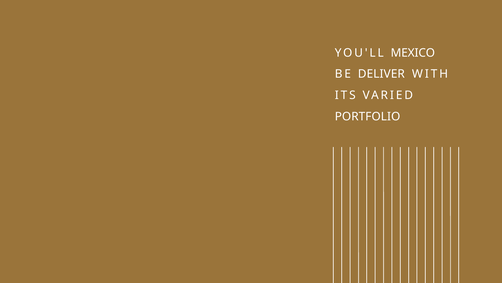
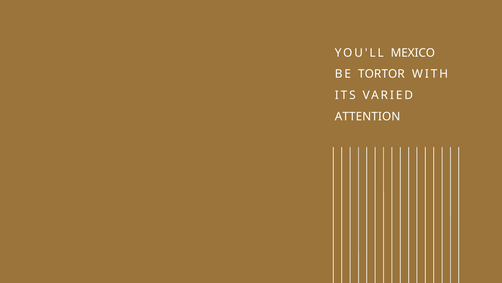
DELIVER: DELIVER -> TORTOR (381, 74)
PORTFOLIO: PORTFOLIO -> ATTENTION (368, 116)
